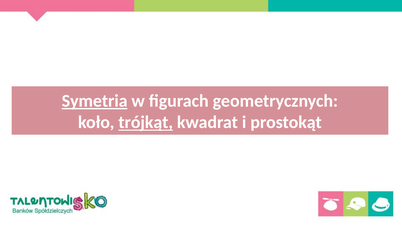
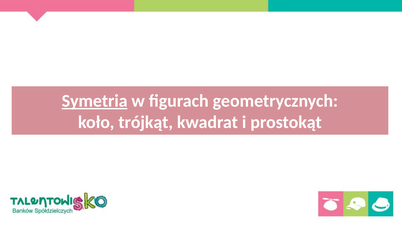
trójkąt underline: present -> none (146, 122)
